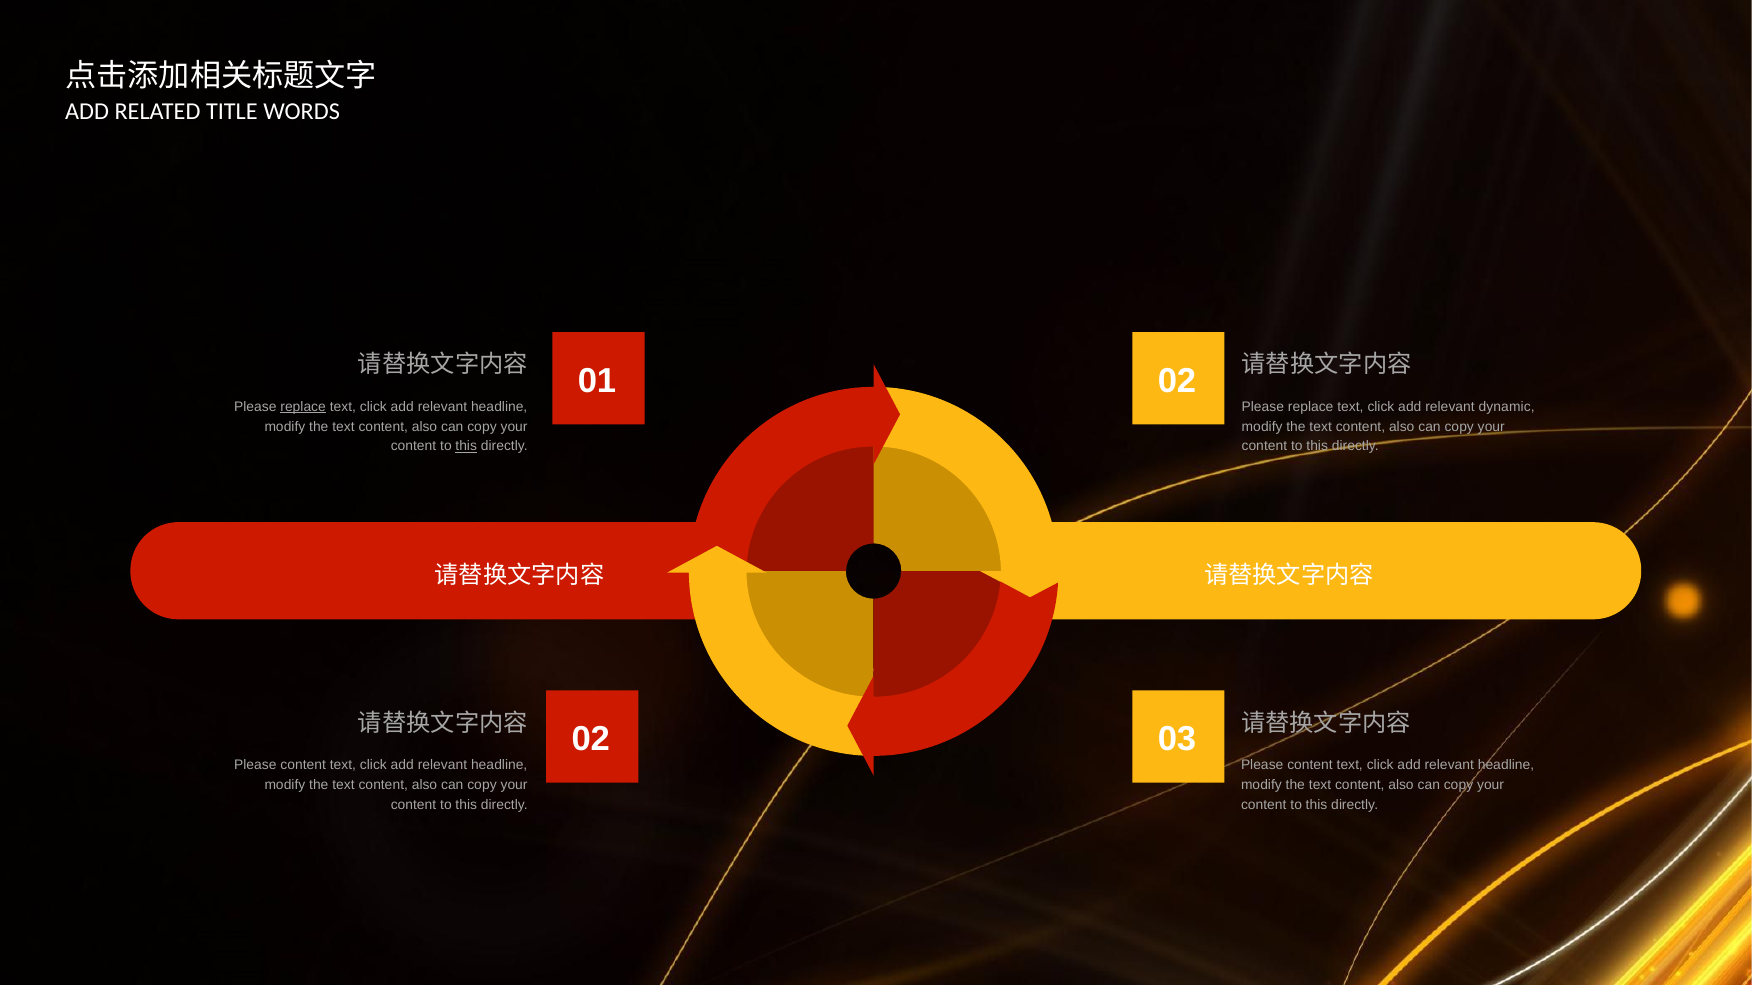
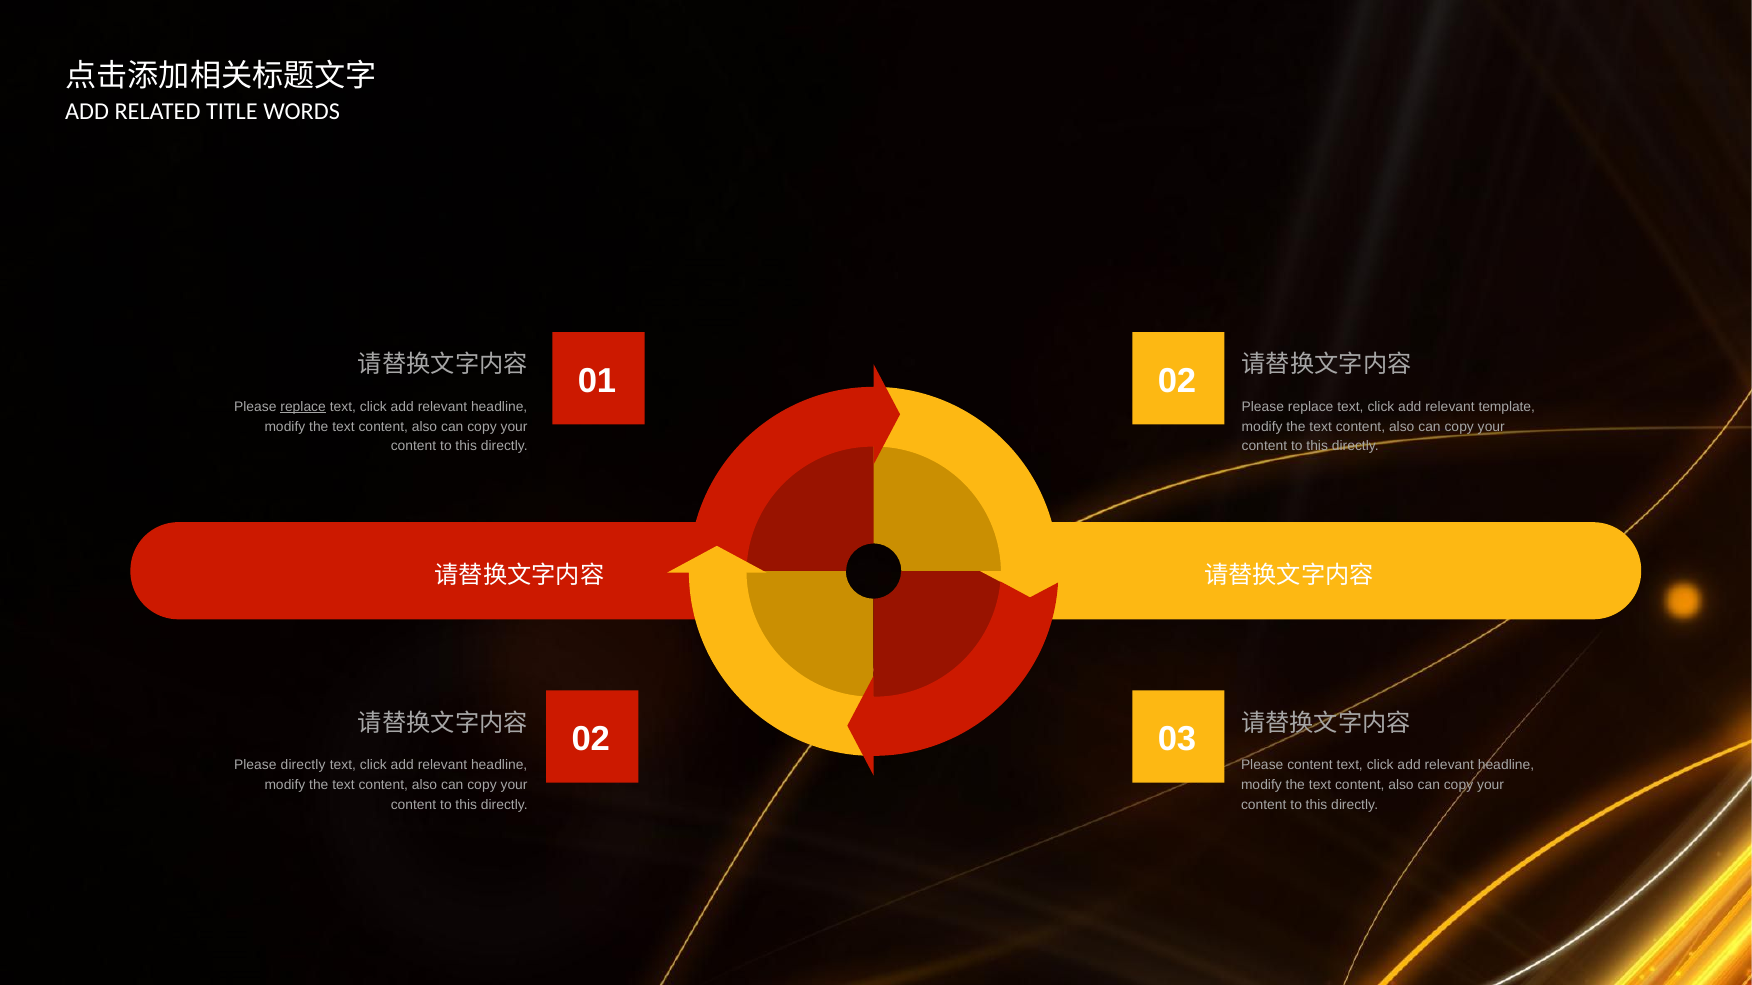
dynamic: dynamic -> template (1507, 407)
this underline: present -> none (466, 447)
content: content -> directly (303, 765)
